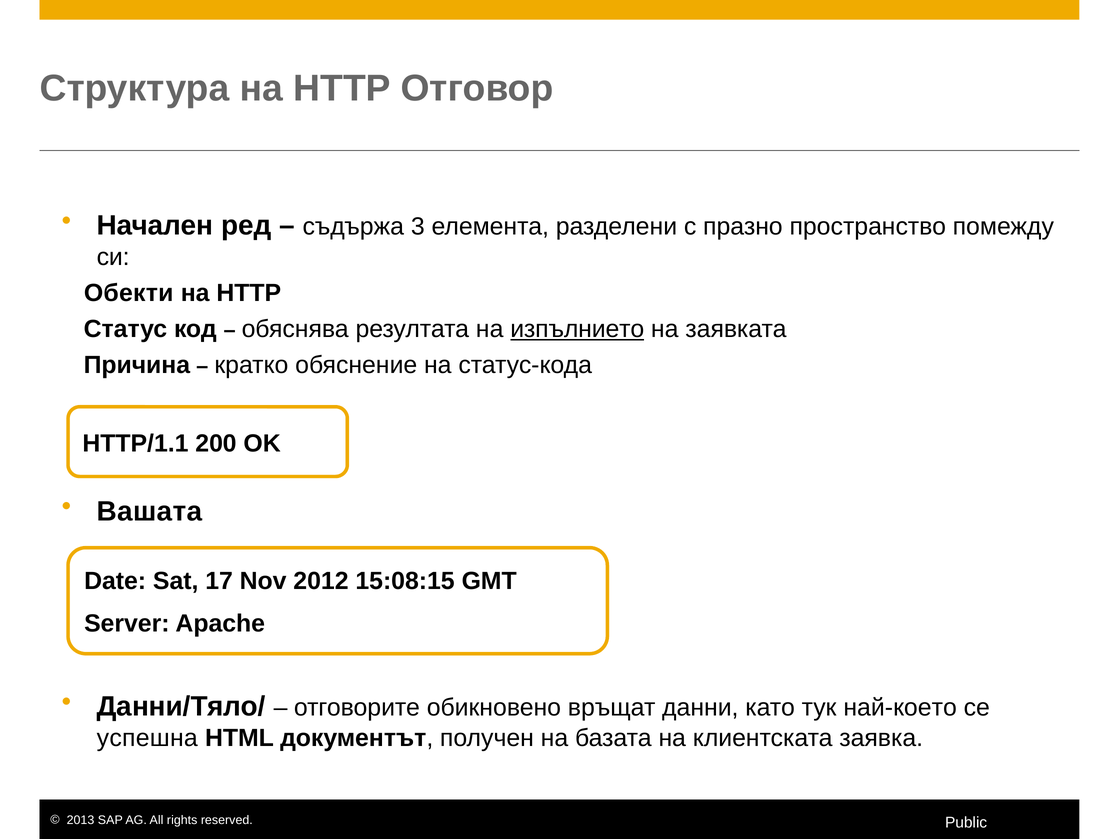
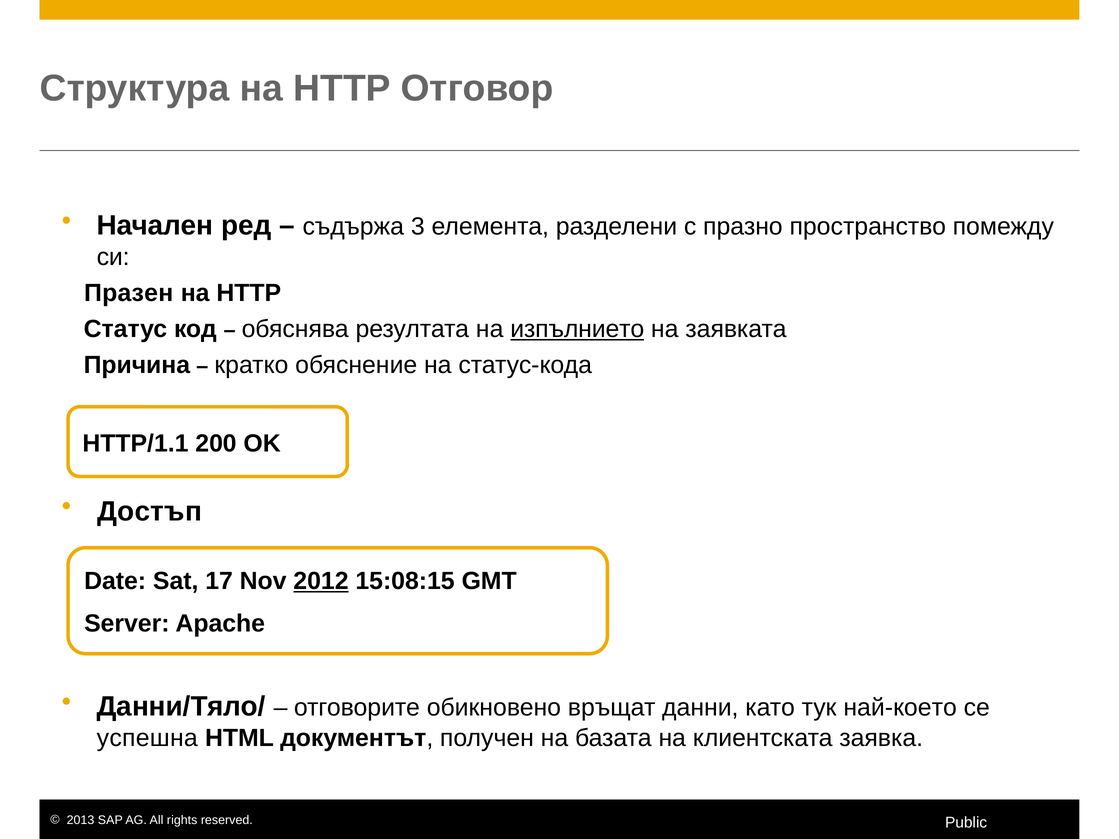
Обекти: Обекти -> Празен (129, 293)
Вашата: Вашата -> Достъп (150, 511)
2012 underline: none -> present (321, 581)
